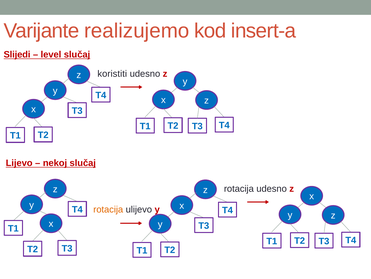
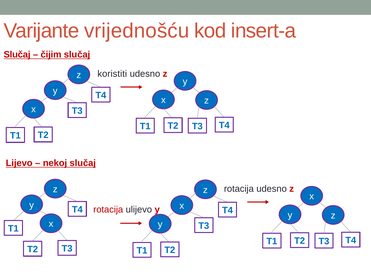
realizujemo: realizujemo -> vrijednošću (137, 31)
Slijedi: Slijedi -> Slučaj (17, 54)
level: level -> čijim (51, 54)
rotacija colour: orange -> red (108, 209)
